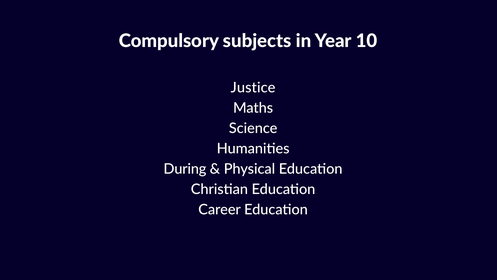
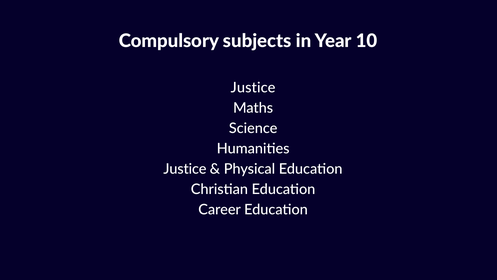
During: During -> Justice (185, 169)
